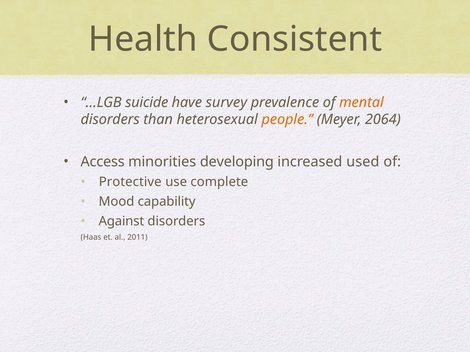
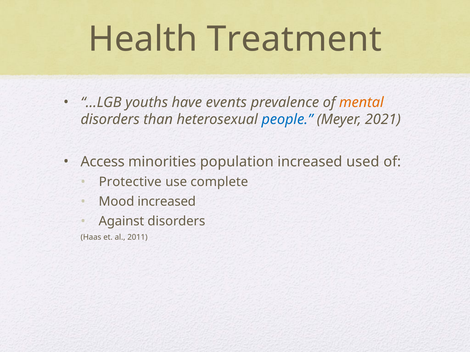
Consistent: Consistent -> Treatment (294, 39)
suicide: suicide -> youths (147, 102)
survey: survey -> events (226, 102)
people colour: orange -> blue (287, 120)
2064: 2064 -> 2021 (383, 120)
developing: developing -> population (237, 162)
Mood capability: capability -> increased (167, 202)
